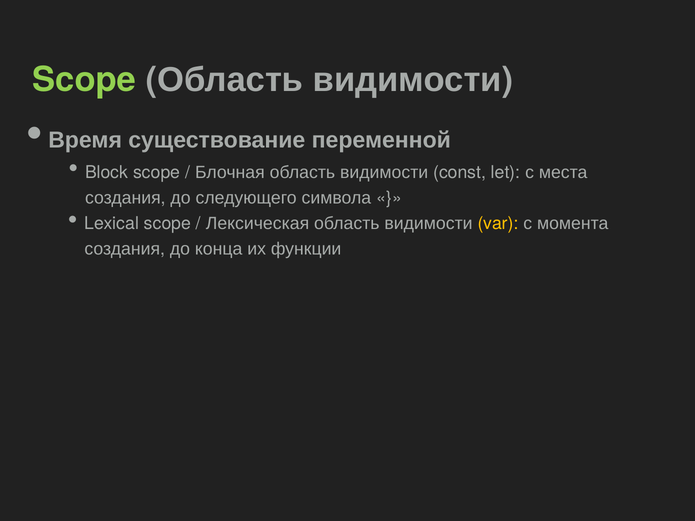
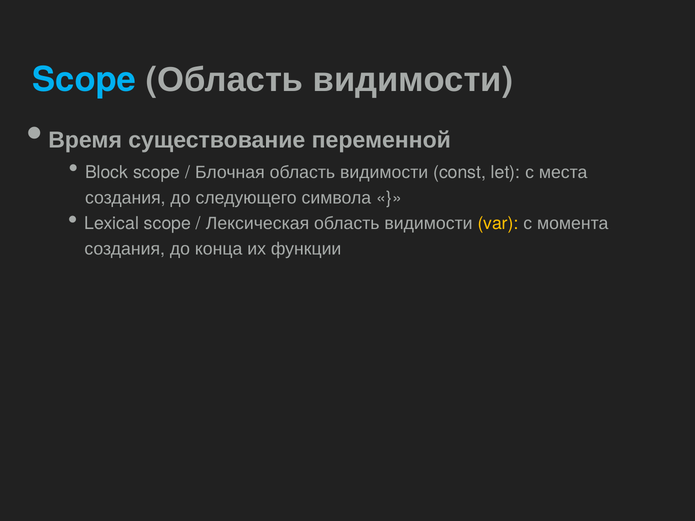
Scope colour: light green -> light blue (84, 80)
